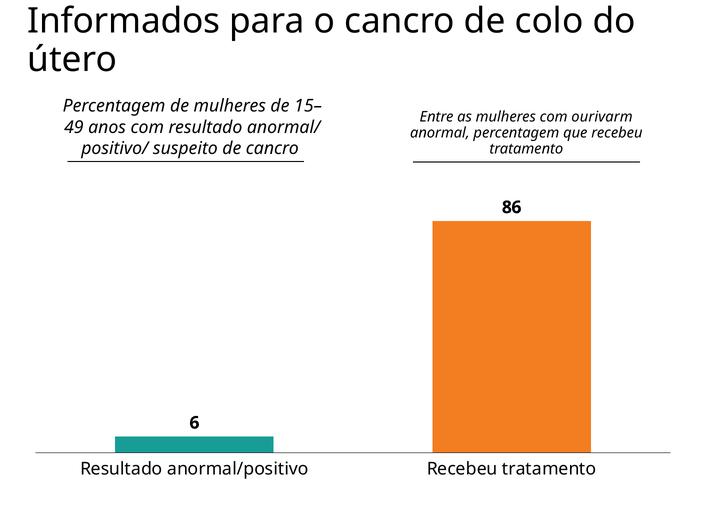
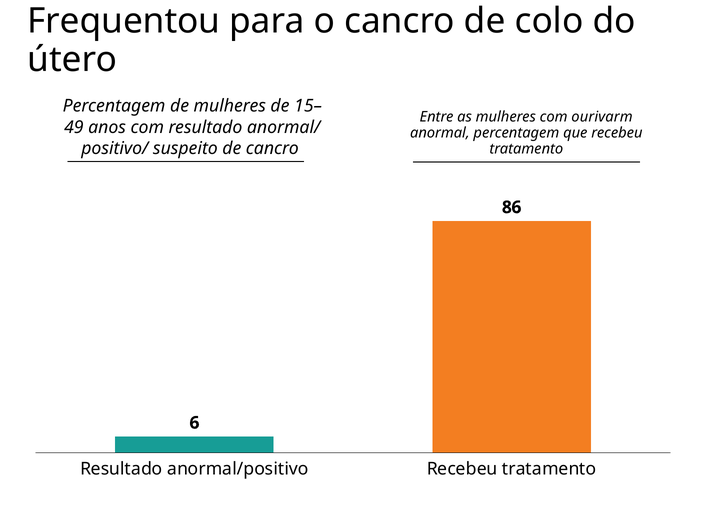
Informados: Informados -> Frequentou (124, 21)
